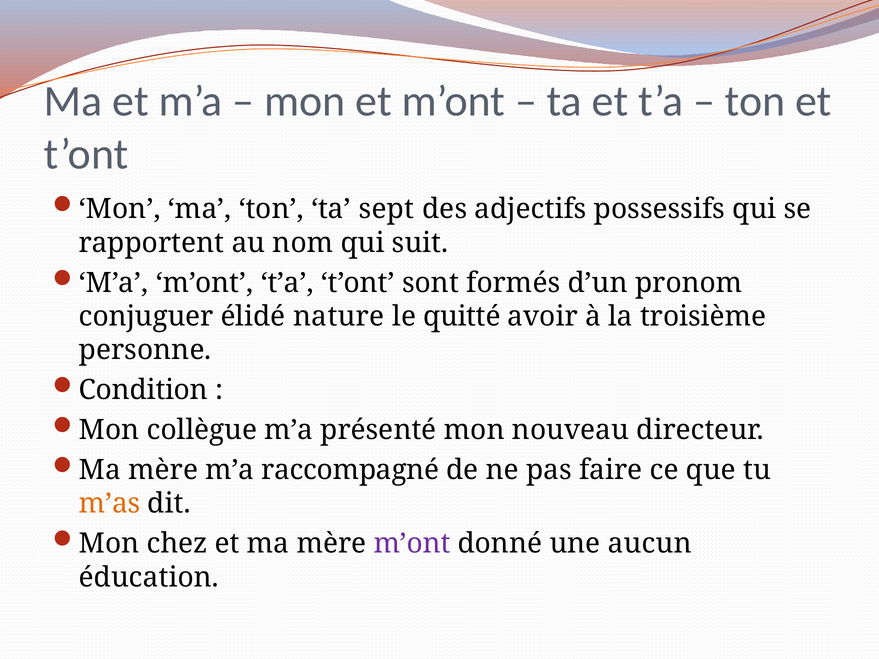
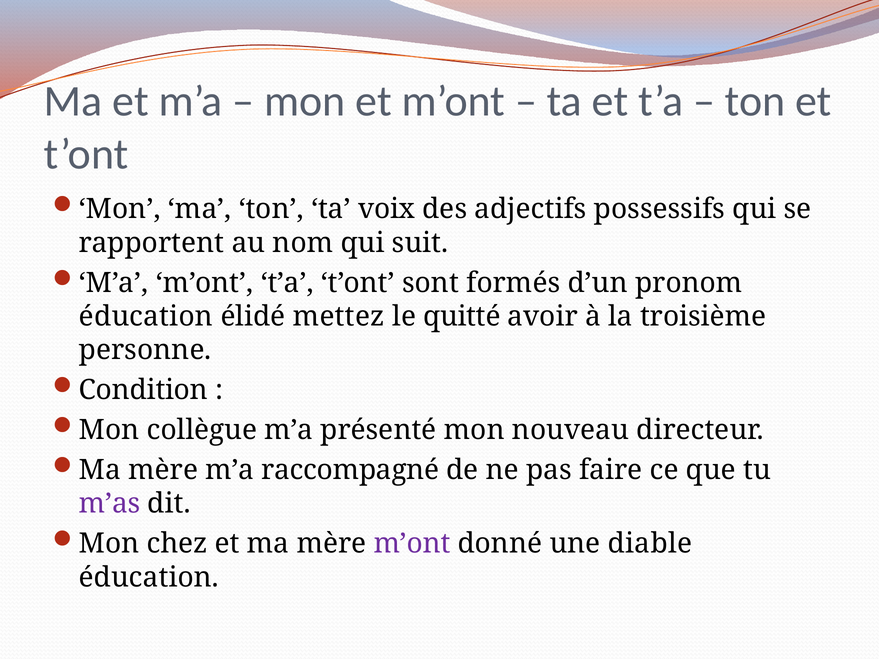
sept: sept -> voix (387, 209)
conjuguer: conjuguer -> éducation (146, 317)
nature: nature -> mettez (339, 317)
m’as colour: orange -> purple (110, 504)
aucun: aucun -> diable (650, 544)
